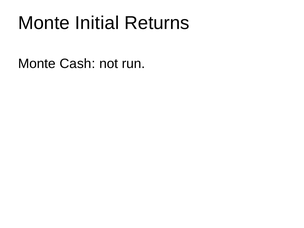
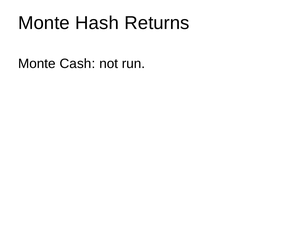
Initial: Initial -> Hash (97, 23)
